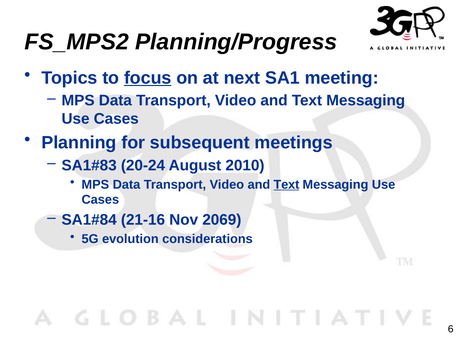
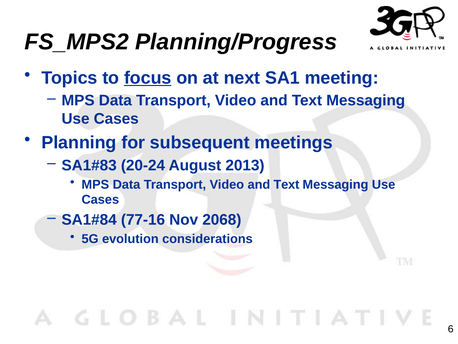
2010: 2010 -> 2013 (245, 165)
Text underline: present -> none (286, 184)
21-16: 21-16 -> 77-16 (143, 220)
2069: 2069 -> 2068 (222, 220)
